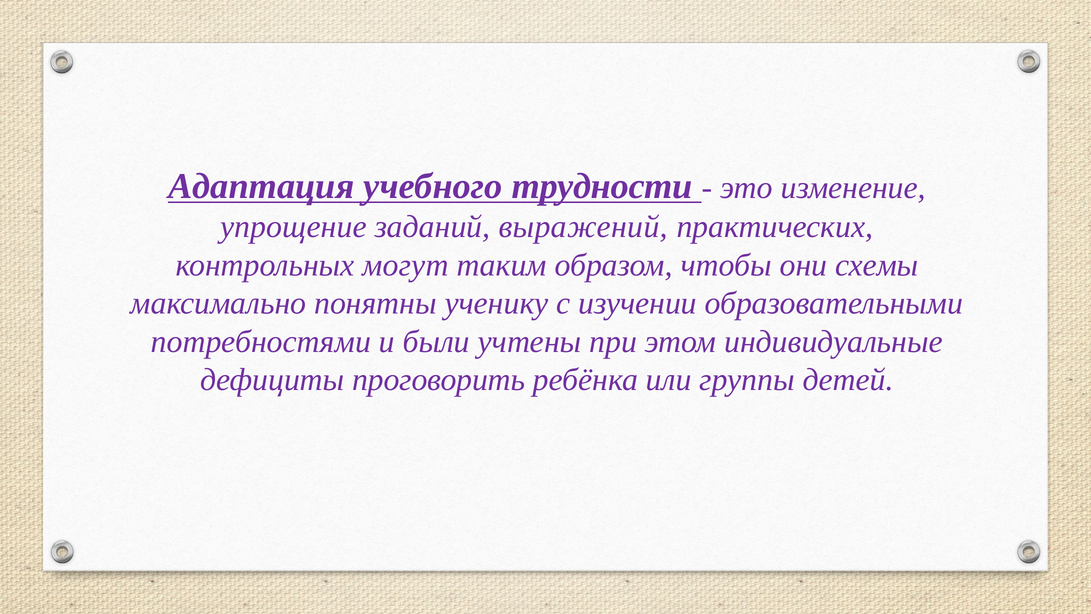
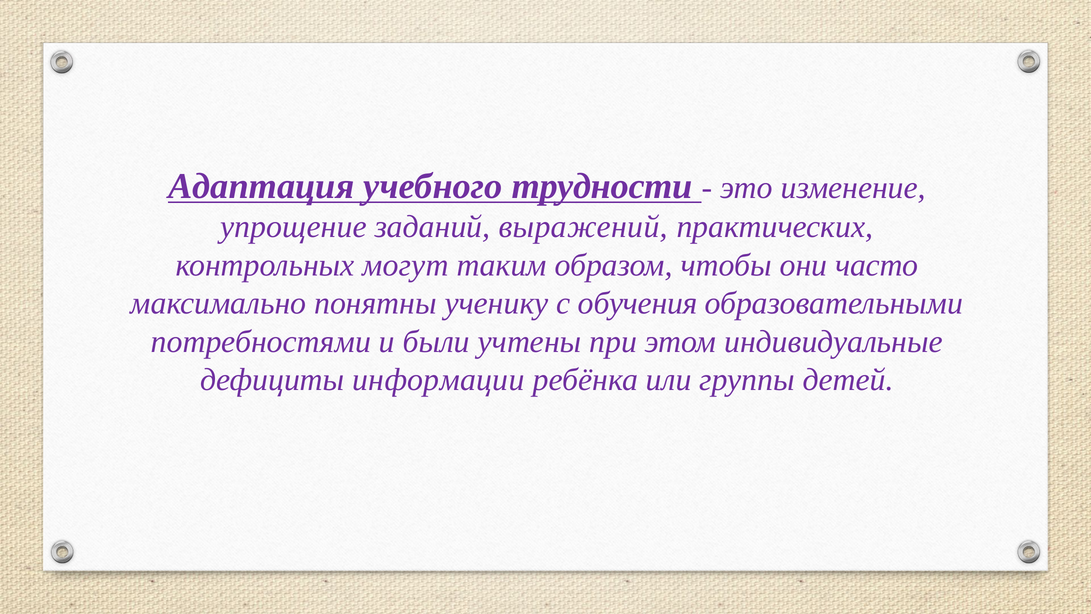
схемы: схемы -> часто (877, 265)
изучении: изучении -> обучения (638, 303)
проговорить: проговорить -> информации (438, 380)
